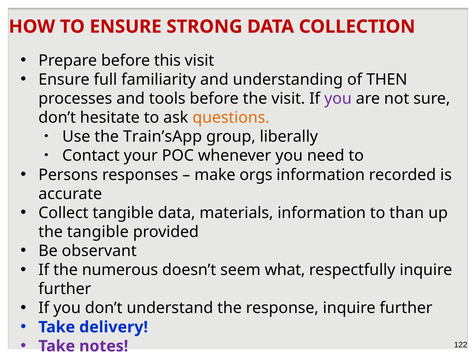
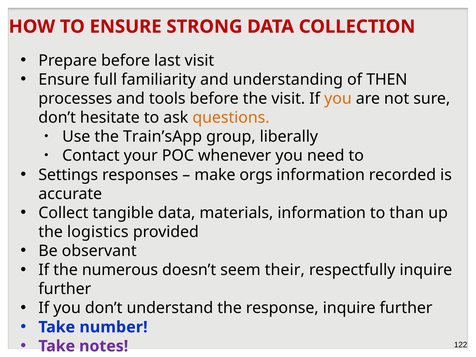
this: this -> last (167, 61)
you colour: purple -> orange (338, 99)
Persons: Persons -> Settings (68, 175)
the tangible: tangible -> logistics (98, 232)
what: what -> their (285, 270)
delivery: delivery -> number (114, 327)
